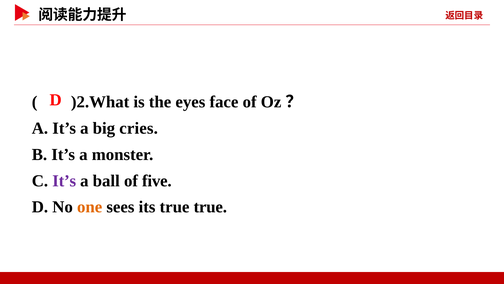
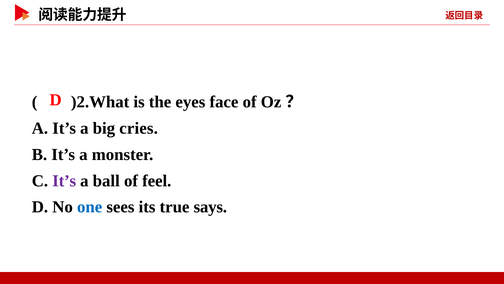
five: five -> feel (157, 180)
one colour: orange -> blue (90, 207)
true true: true -> says (210, 207)
